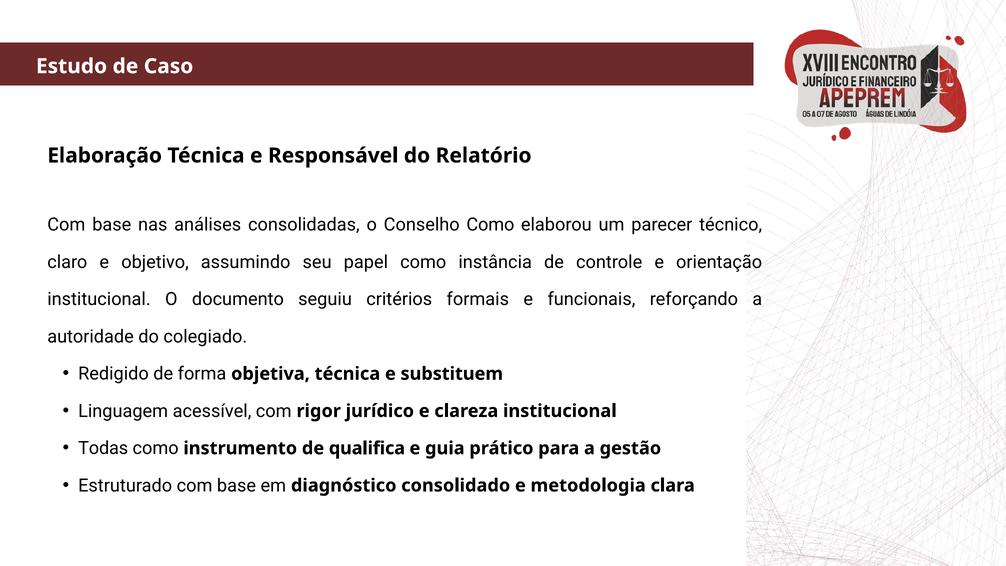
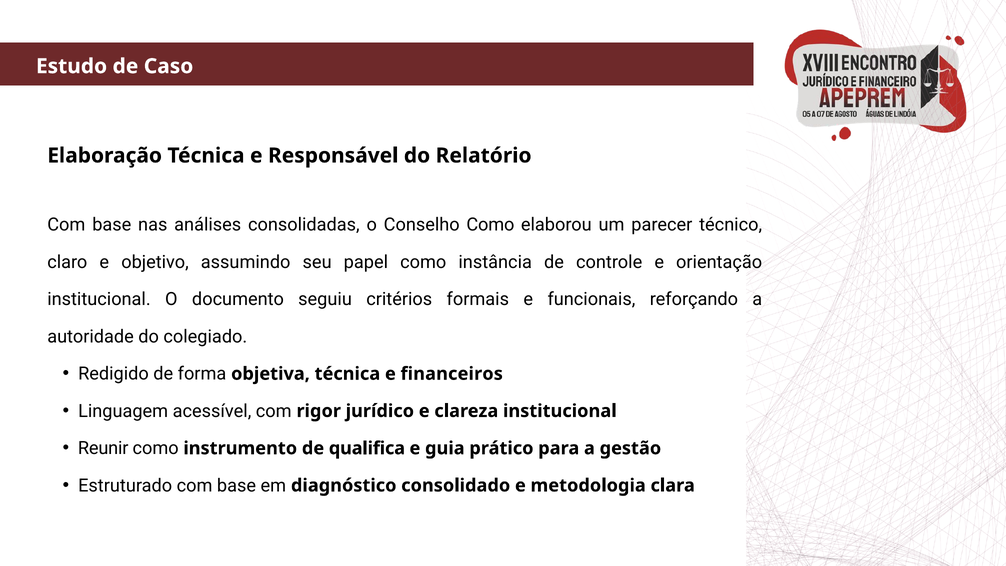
substituem: substituem -> financeiros (452, 374)
Todas: Todas -> Reunir (103, 448)
